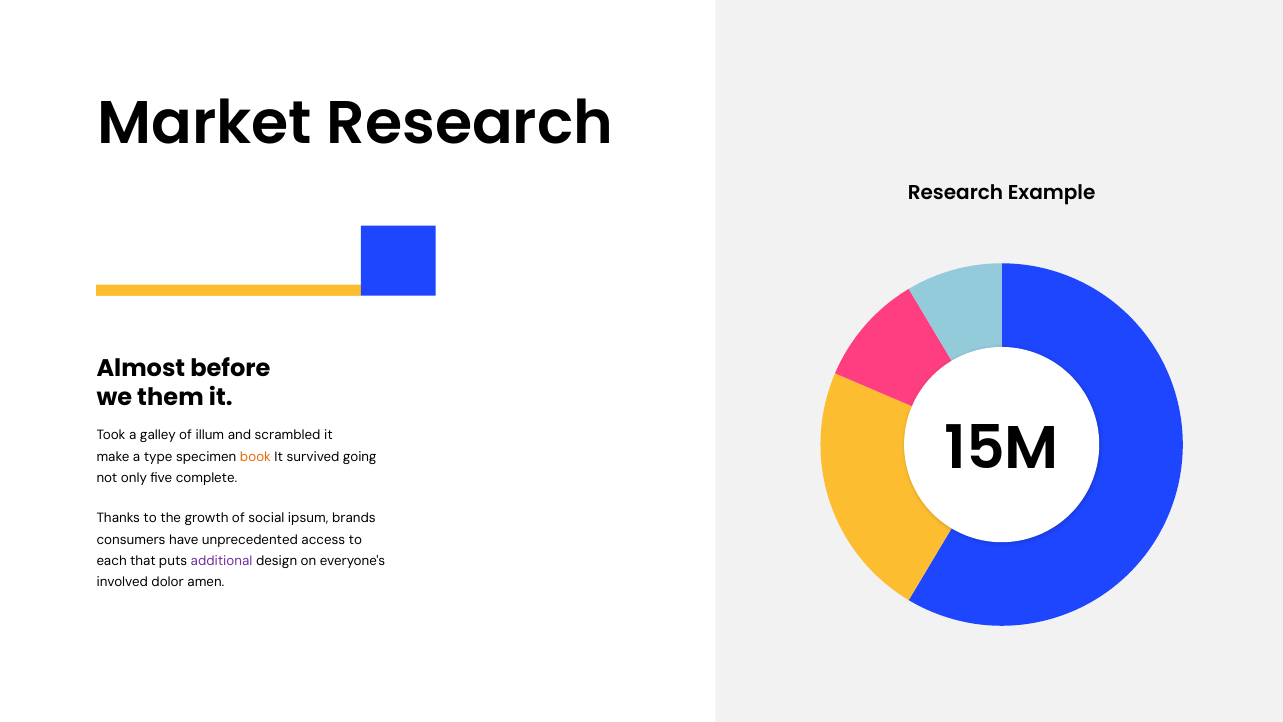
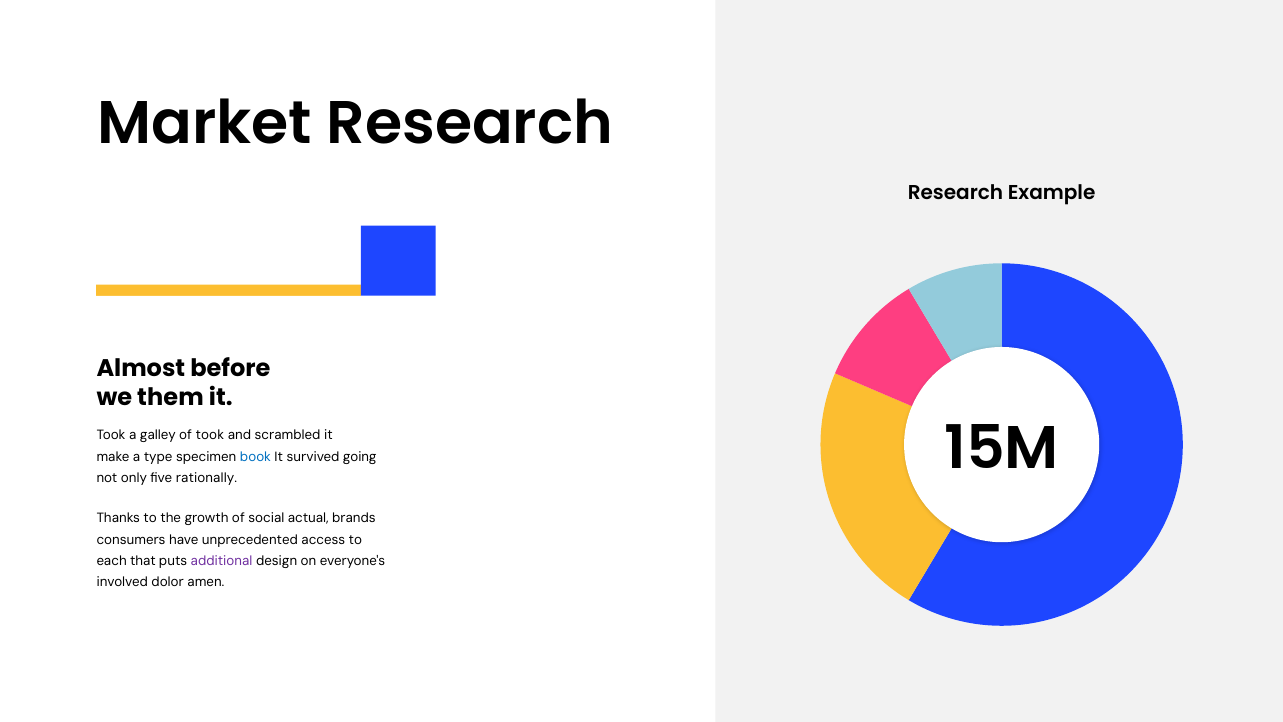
of illum: illum -> took (210, 435)
book colour: orange -> blue (255, 457)
complete: complete -> rationally (207, 478)
ipsum: ipsum -> actual (308, 518)
